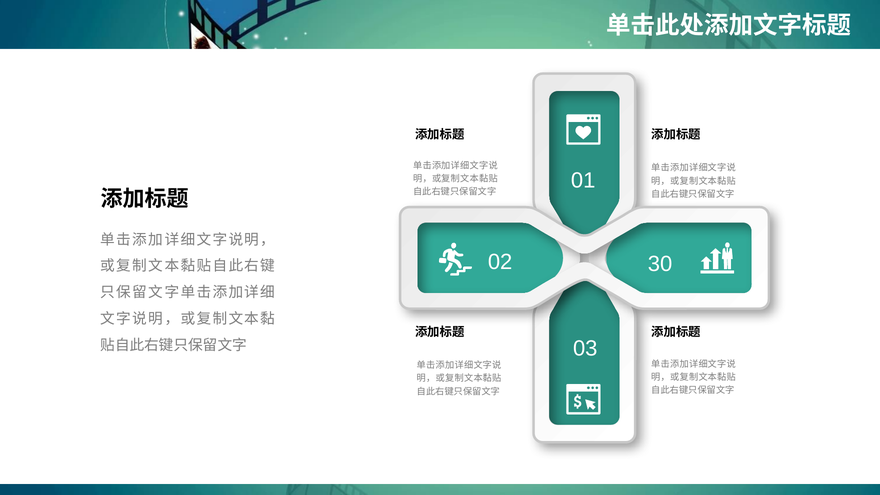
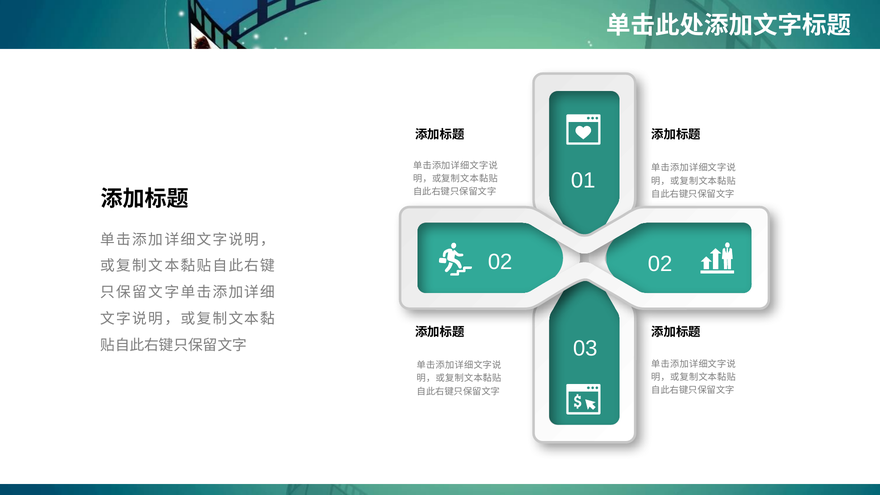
02 30: 30 -> 02 (660, 264)
